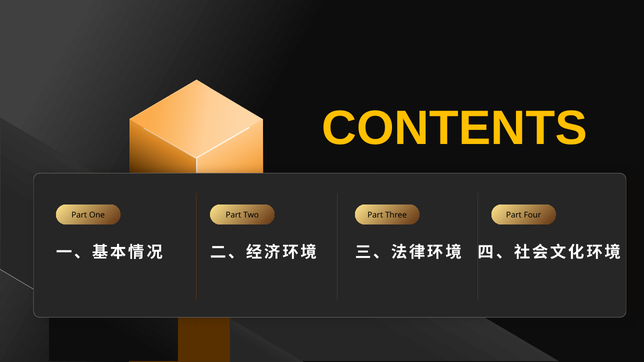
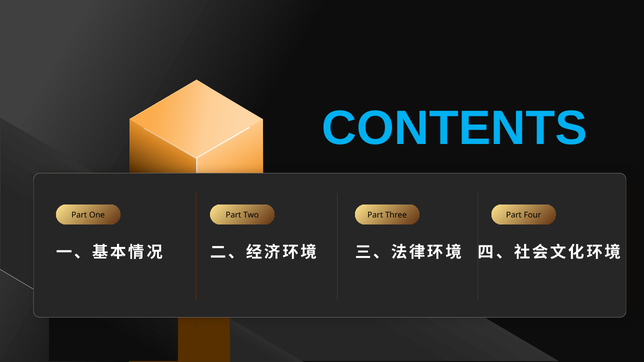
CONTENTS colour: yellow -> light blue (455, 128)
